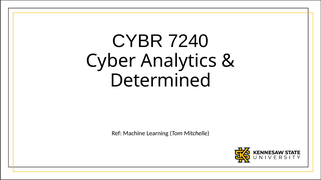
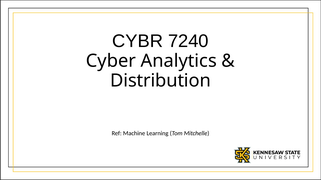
Determined: Determined -> Distribution (161, 81)
